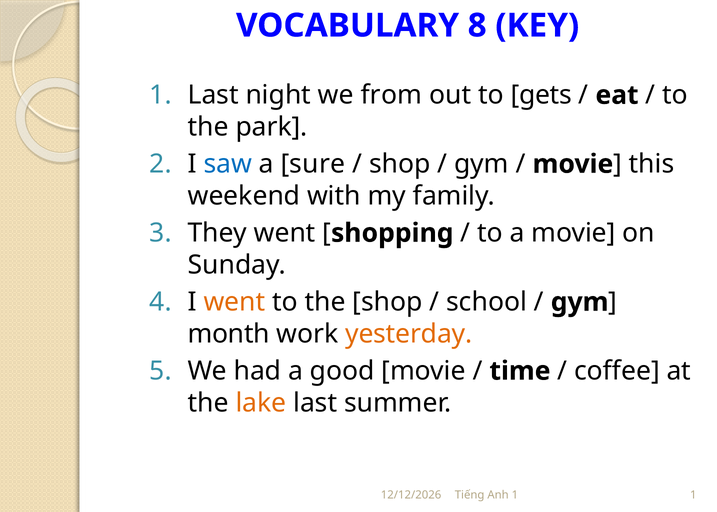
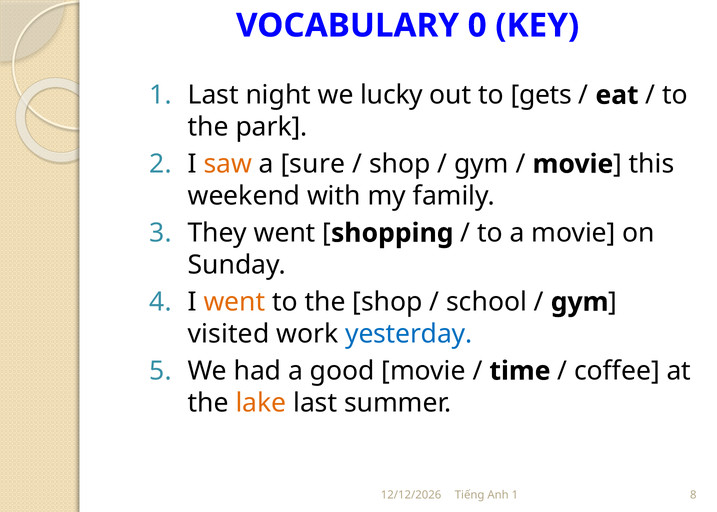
8: 8 -> 0 (477, 26)
from: from -> lucky (392, 95)
saw colour: blue -> orange (228, 164)
month: month -> visited (229, 334)
yesterday colour: orange -> blue (409, 334)
1 1: 1 -> 8 (693, 495)
